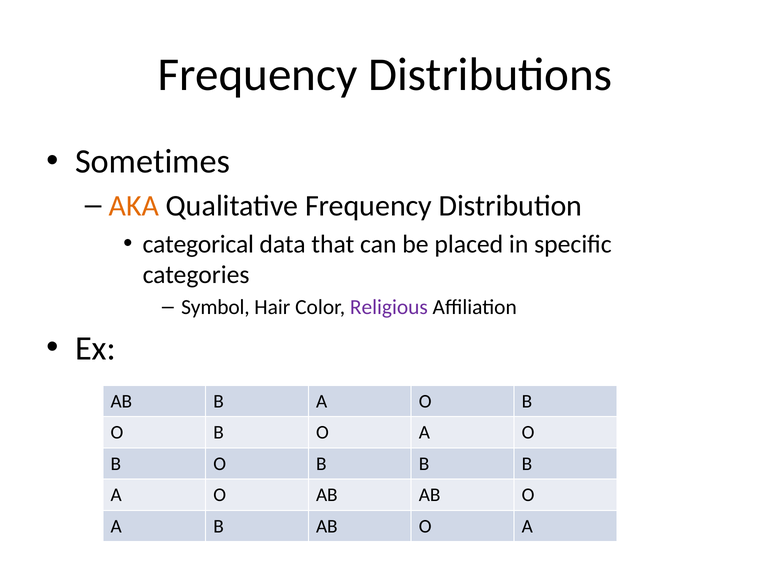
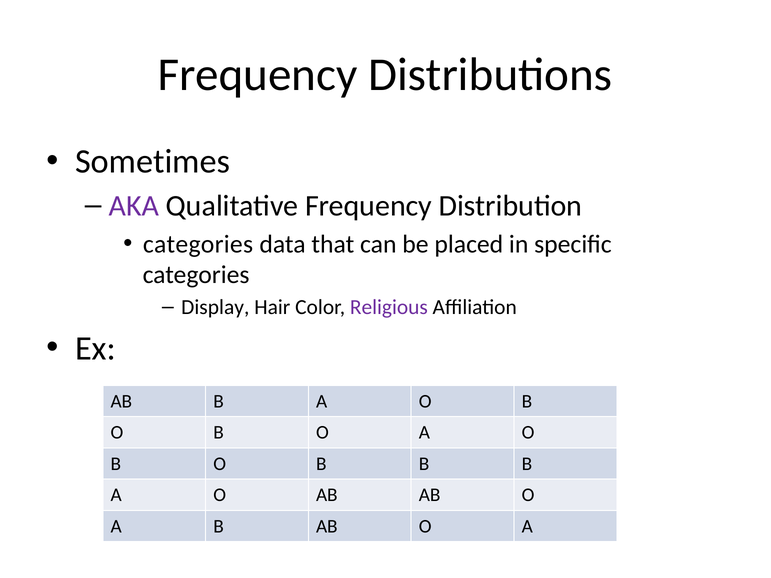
AKA colour: orange -> purple (134, 206)
categorical: categorical -> categories (198, 244)
Symbol: Symbol -> Display (215, 307)
